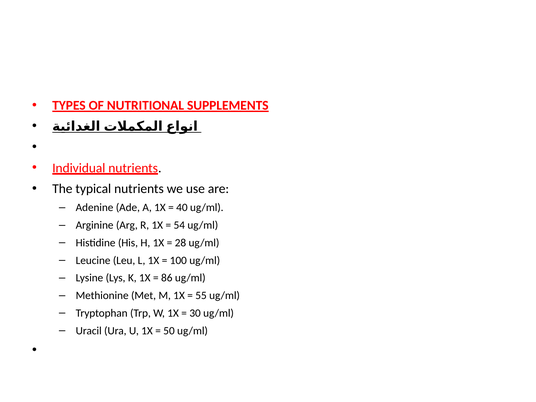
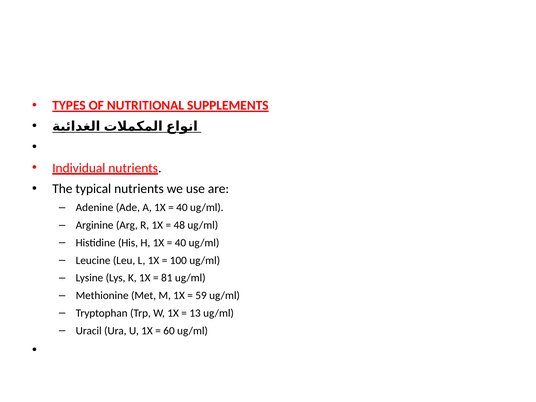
54: 54 -> 48 (179, 225)
28: 28 -> 40 (180, 243)
86: 86 -> 81 (167, 278)
55: 55 -> 59 (201, 296)
30: 30 -> 13 (195, 313)
50: 50 -> 60 (169, 331)
